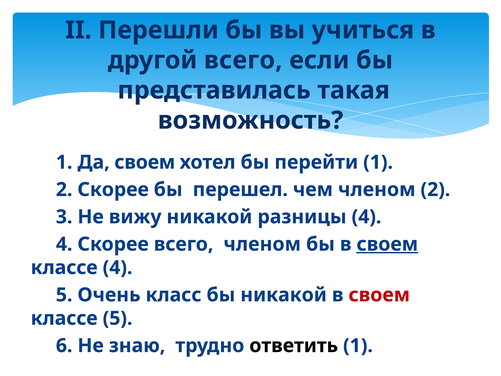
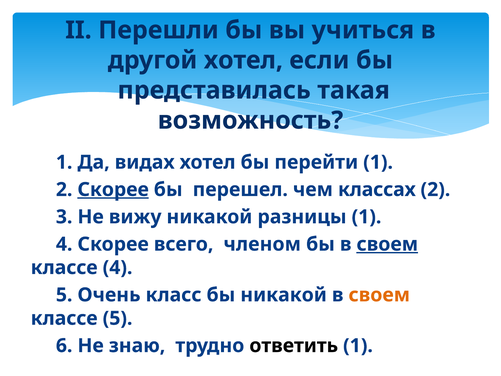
другой всего: всего -> хотел (243, 60)
Да своем: своем -> видах (145, 162)
Скорее underline: none -> present (113, 189)
чем членом: членом -> классах (377, 189)
разницы 4: 4 -> 1 (366, 217)
своем colour: red -> orange (379, 295)
